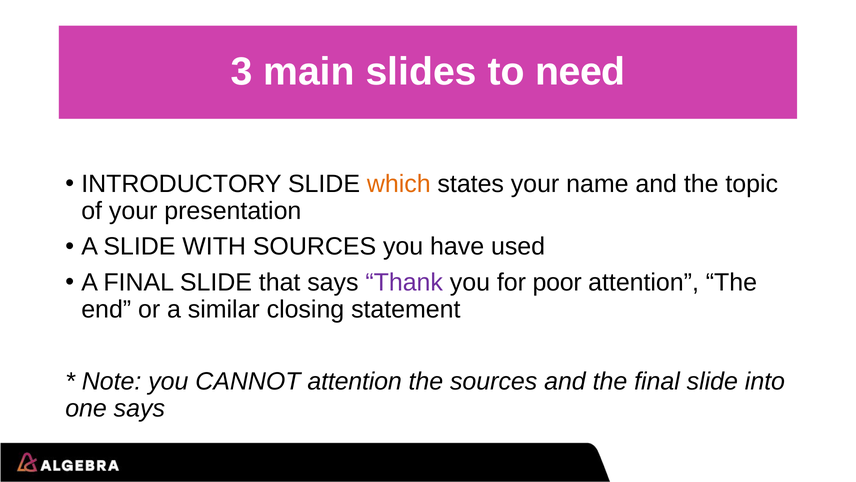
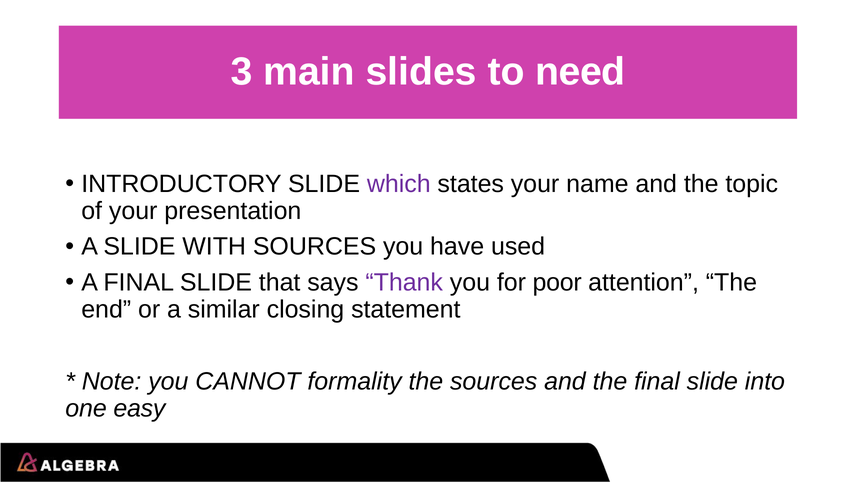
which colour: orange -> purple (399, 184)
CANNOT attention: attention -> formality (355, 381)
one says: says -> easy (139, 408)
